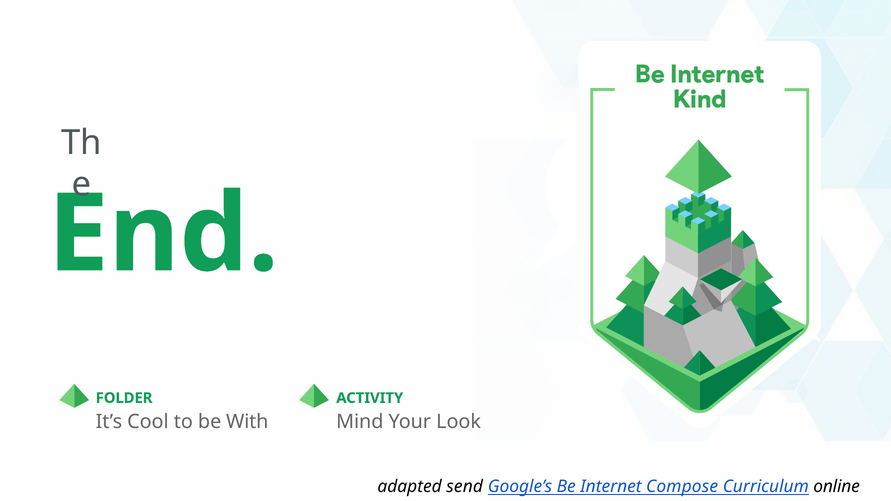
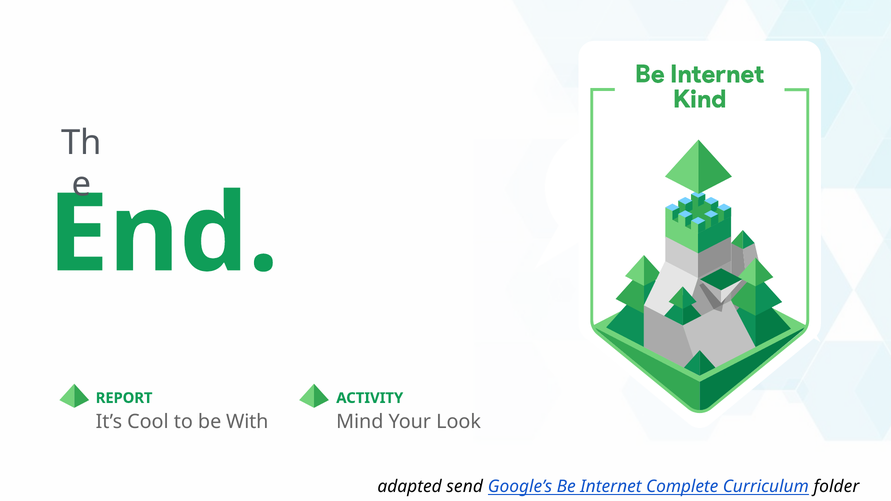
FOLDER: FOLDER -> REPORT (124, 398)
Compose: Compose -> Complete (682, 487)
online: online -> folder (836, 487)
